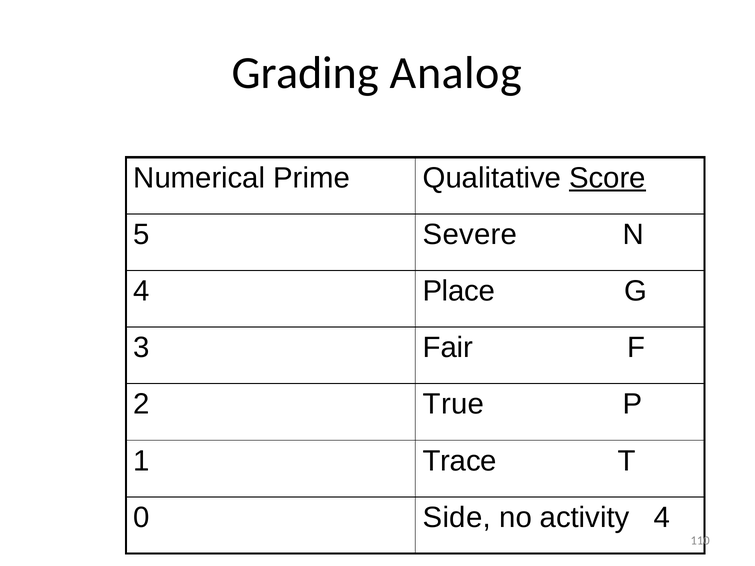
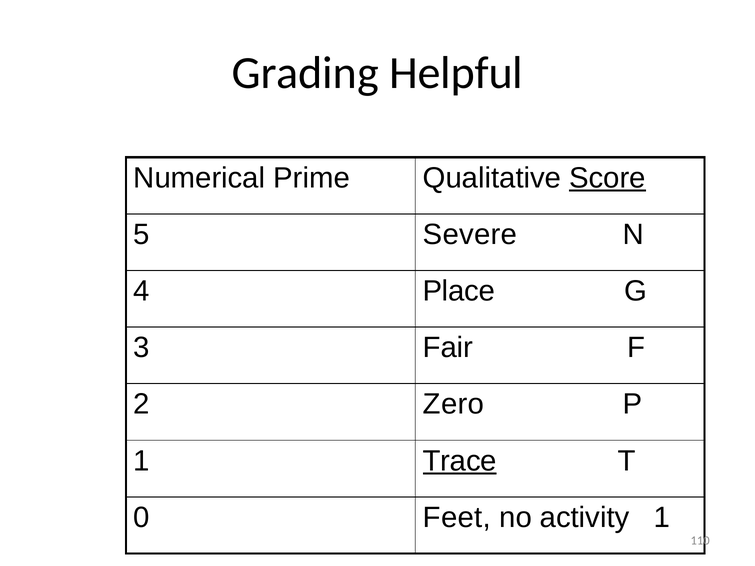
Analog: Analog -> Helpful (456, 73)
True: True -> Zero (454, 404)
Trace underline: none -> present (460, 461)
Side: Side -> Feet (457, 518)
activity 4: 4 -> 1 (662, 518)
